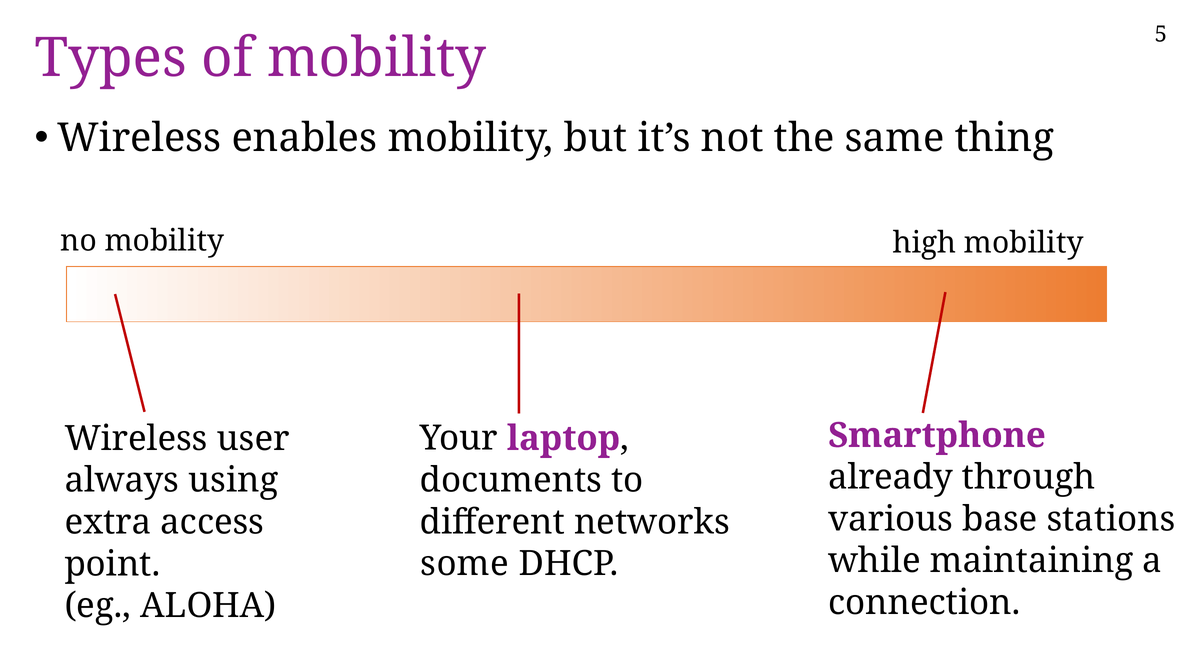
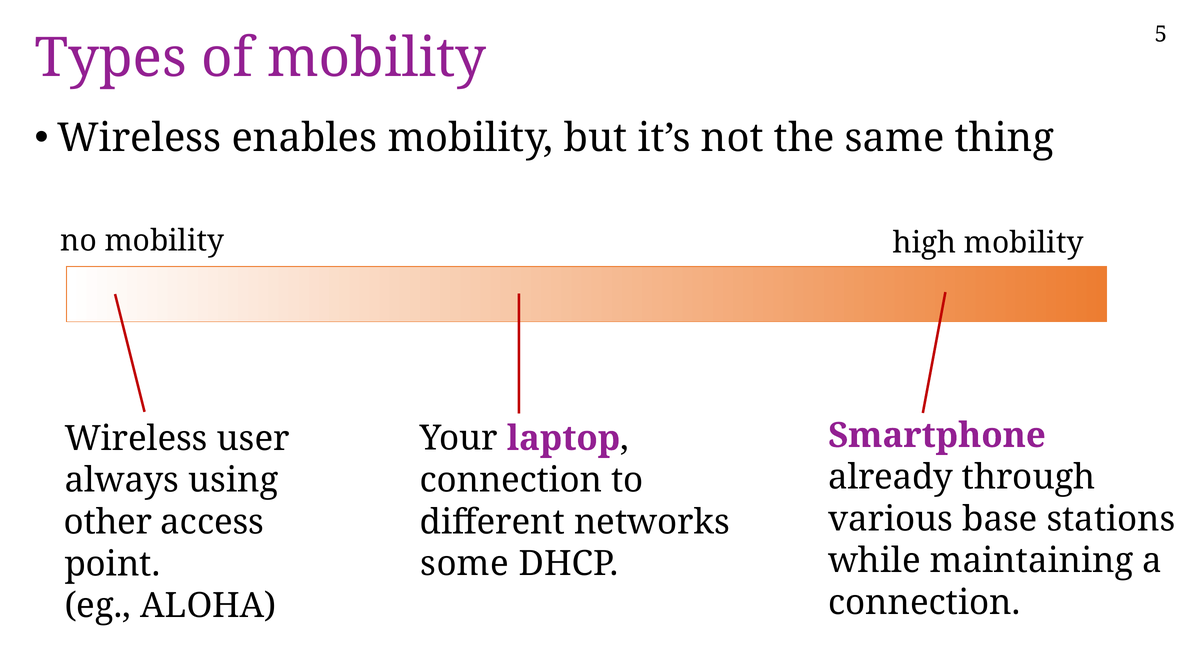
documents: documents -> connection (511, 480)
extra: extra -> other (108, 522)
